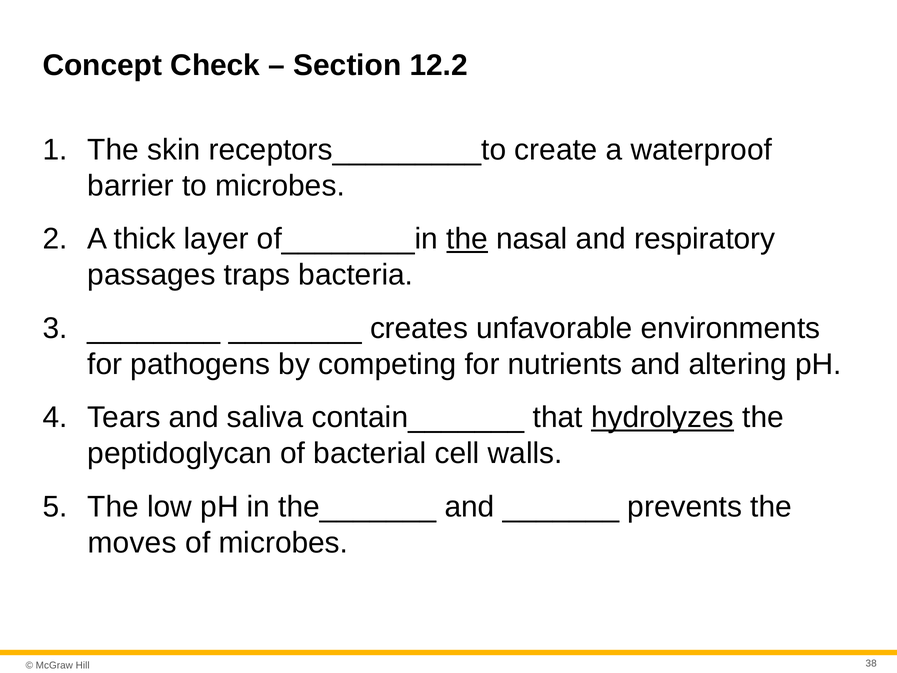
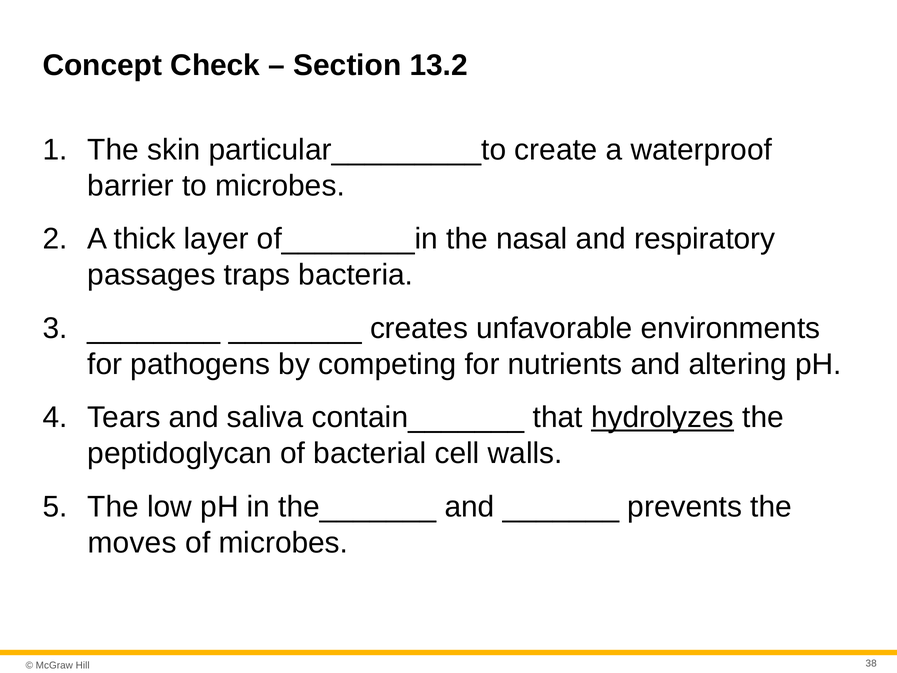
12.2: 12.2 -> 13.2 (439, 65)
receptors_________to: receptors_________to -> particular_________to (357, 150)
the underline: present -> none (467, 239)
